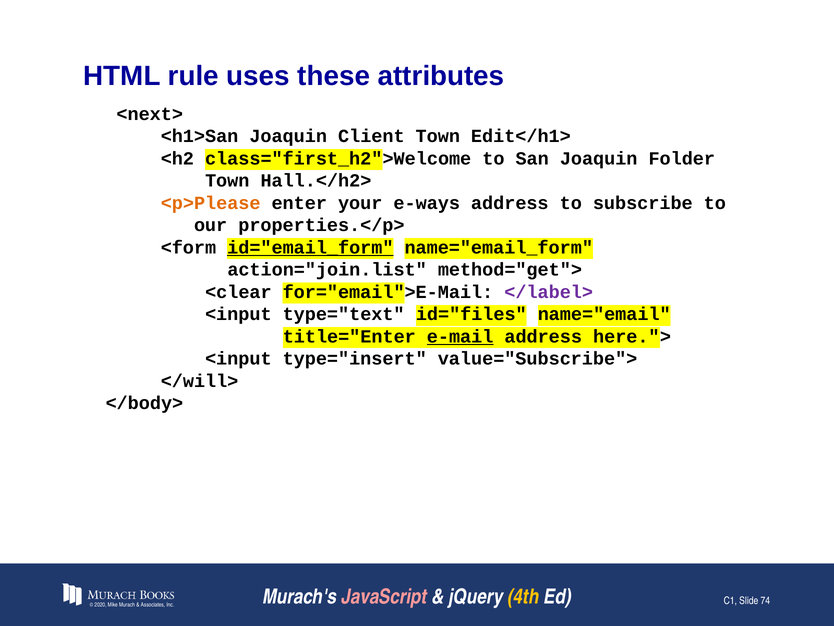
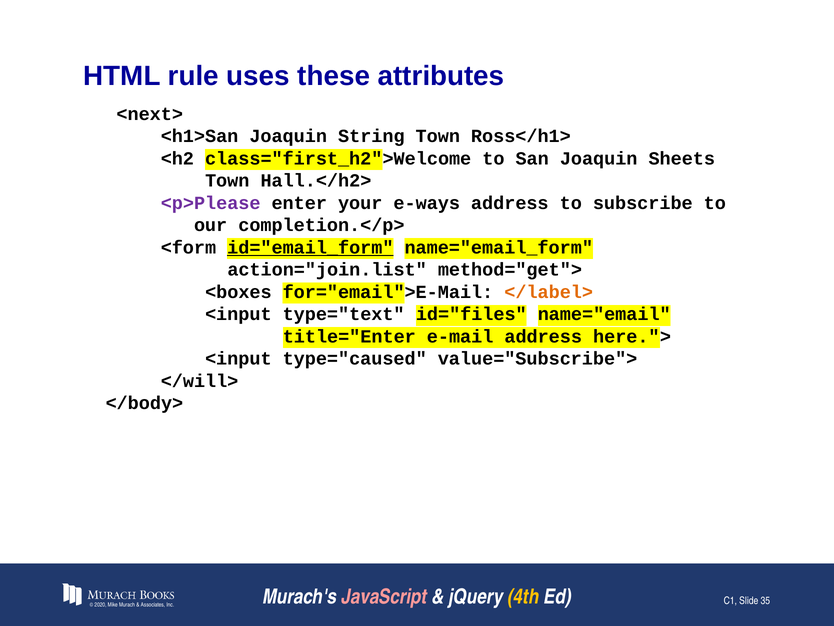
Client: Client -> String (371, 136)
Edit</h1>: Edit</h1> -> Ross</h1> (521, 136)
Folder: Folder -> Sheets (682, 158)
<p>Please colour: orange -> purple (211, 203)
properties.</p>: properties.</p> -> completion.</p> (321, 225)
<clear: <clear -> <boxes (238, 292)
</label> colour: purple -> orange (549, 292)
e-mail underline: present -> none (460, 336)
type="insert: type="insert -> type="caused (355, 358)
74: 74 -> 35 (765, 600)
